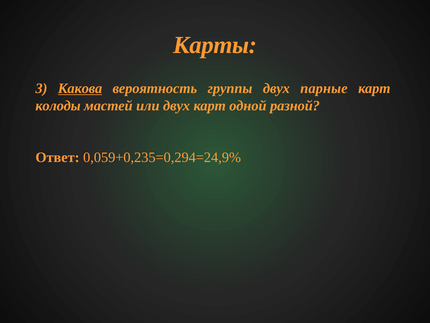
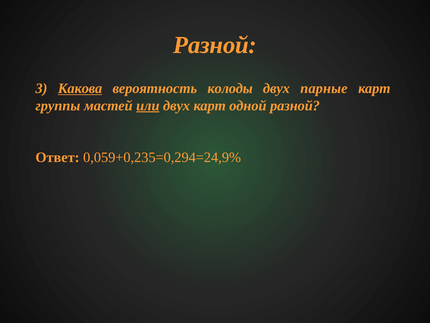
Карты: Карты -> Разной (215, 45)
группы: группы -> колоды (230, 88)
колоды: колоды -> группы (58, 105)
или underline: none -> present (148, 105)
